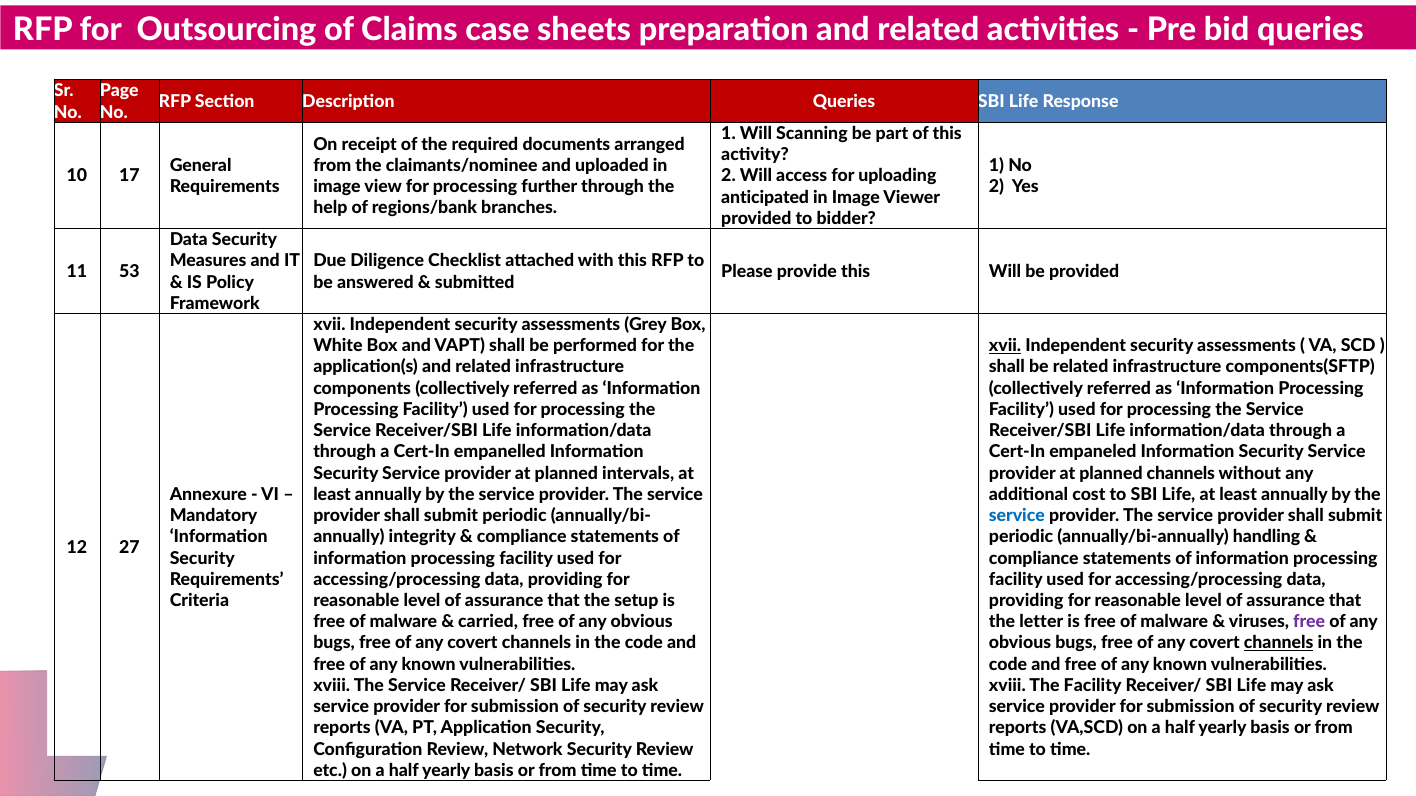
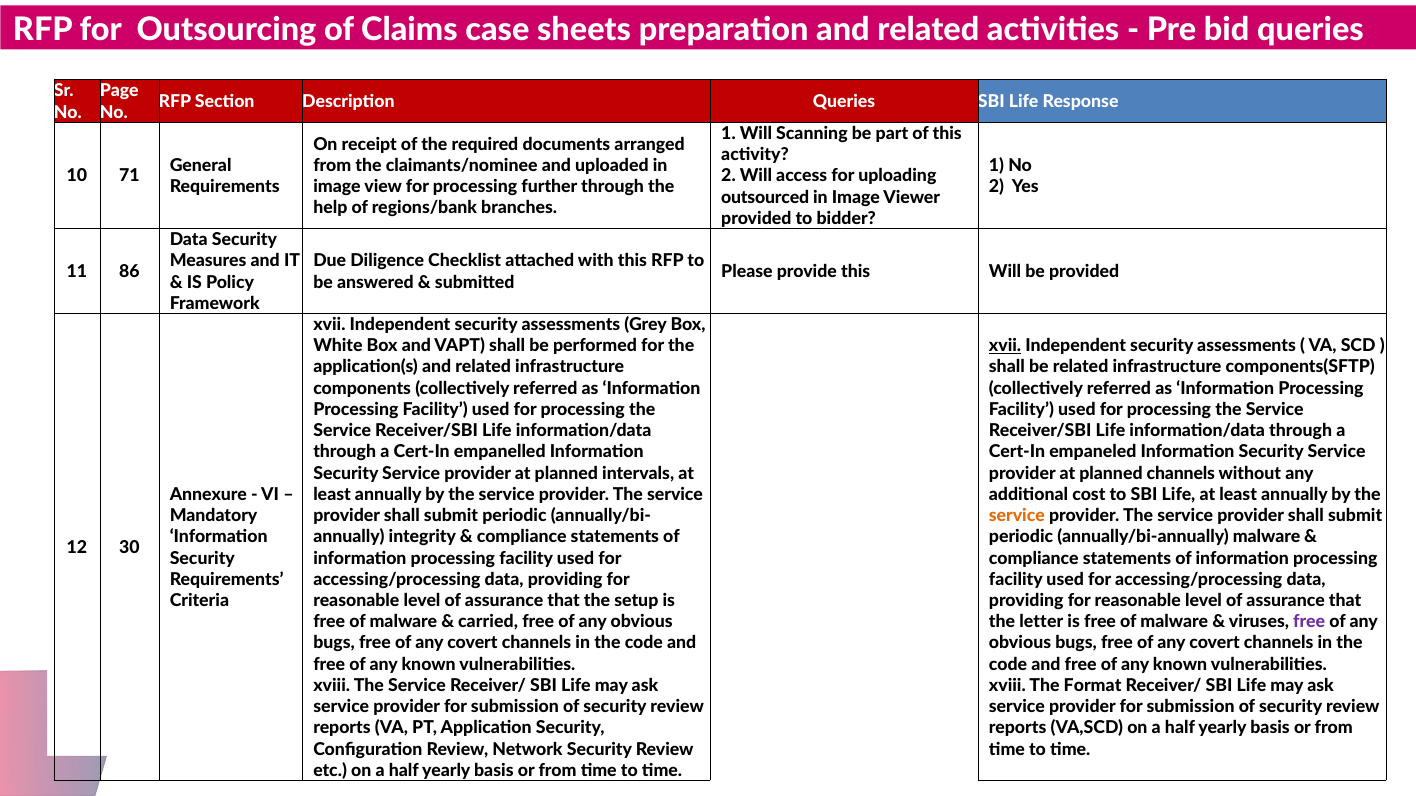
17: 17 -> 71 (129, 176)
anticipated: anticipated -> outsourced (765, 197)
53: 53 -> 86 (129, 272)
service colour: blue -> orange (1017, 516)
annually/bi-annually handling: handling -> malware (1267, 537)
27: 27 -> 30 (129, 548)
channels underline: present -> none (1279, 644)
The Facility: Facility -> Format (1093, 686)
